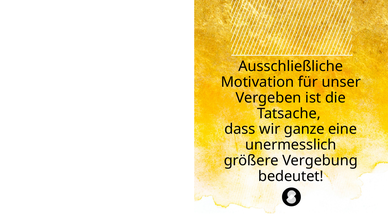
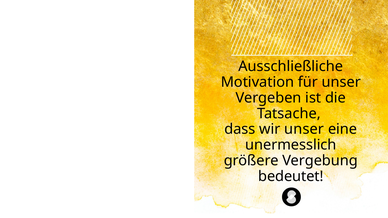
wir ganze: ganze -> unser (304, 129)
